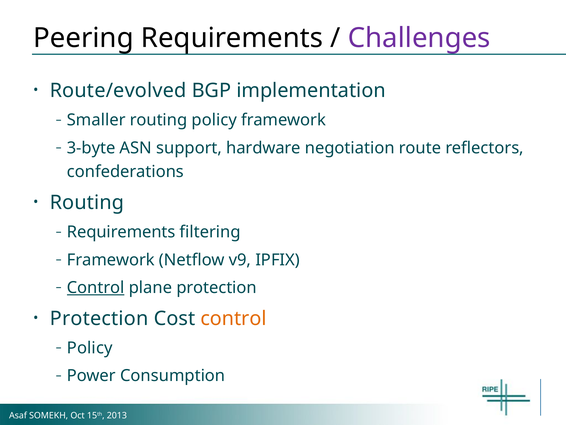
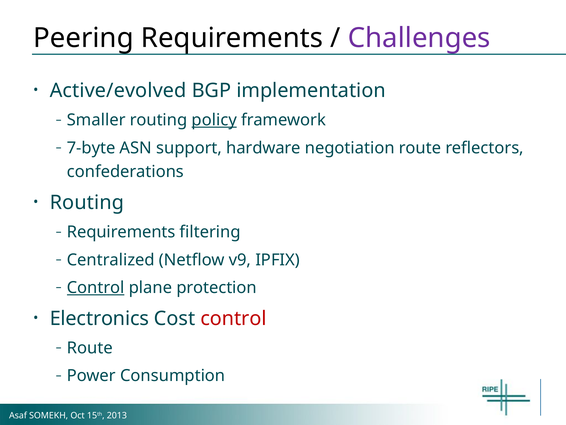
Route/evolved: Route/evolved -> Active/evolved (118, 90)
policy underline: none -> present (214, 120)
3-byte: 3-byte -> 7-byte (91, 148)
Framework: Framework -> Centralized (111, 260)
Protection: Protection -> Electronics (99, 318)
control colour: orange -> red (233, 318)
Policy: Policy -> Route (90, 348)
